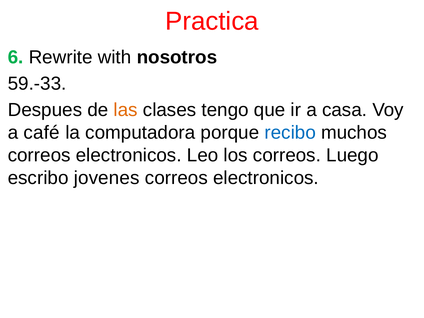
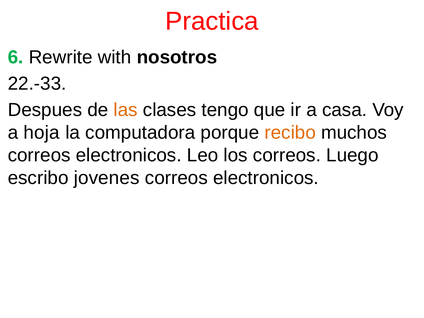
59.-33: 59.-33 -> 22.-33 (37, 84)
café: café -> hoja (42, 133)
recibo colour: blue -> orange (290, 133)
